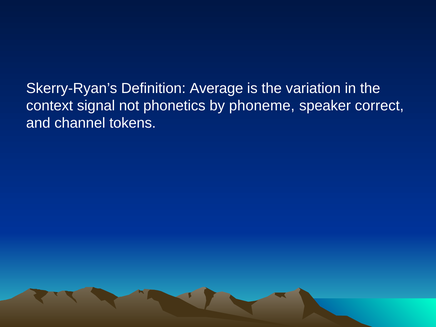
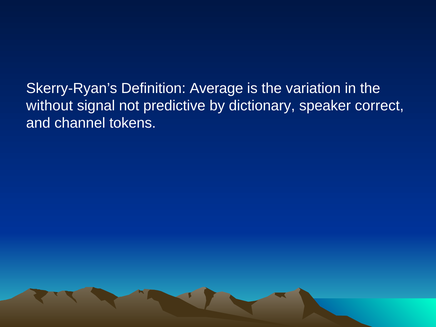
context: context -> without (50, 106)
phonetics: phonetics -> predictive (174, 106)
phoneme: phoneme -> dictionary (262, 106)
